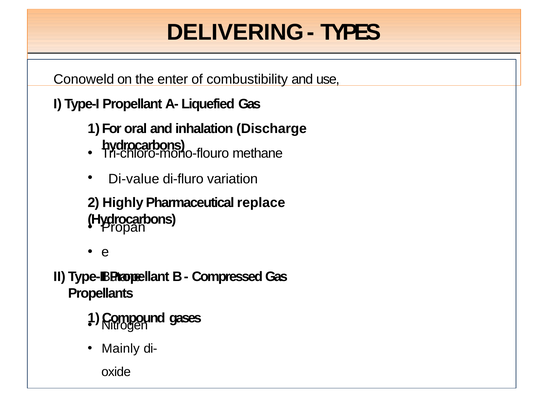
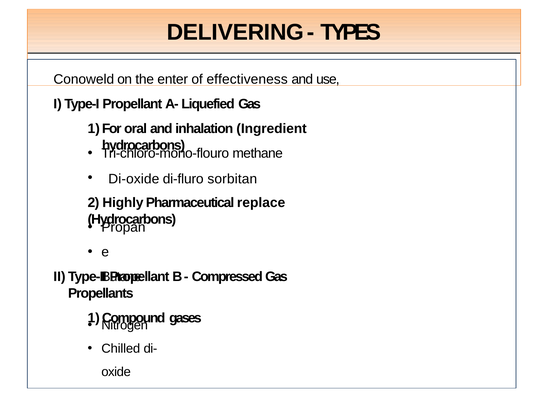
combustibility: combustibility -> effectiveness (247, 79)
Discharge: Discharge -> Ingredient (272, 129)
Di-value: Di-value -> Di-oxide (134, 179)
variation: variation -> sorbitan (232, 179)
Mainly: Mainly -> Chilled (121, 348)
